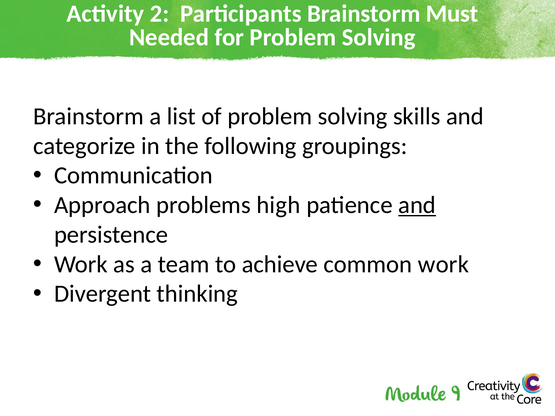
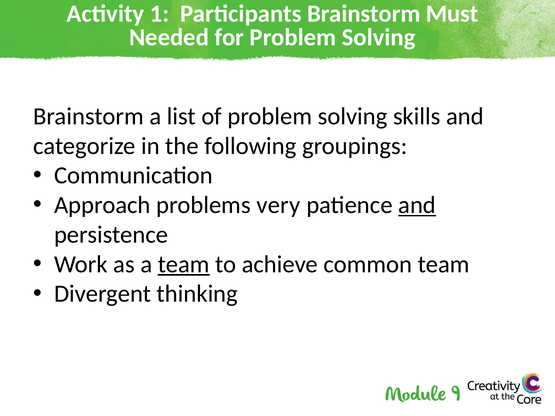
2: 2 -> 1 (160, 14)
high: high -> very (278, 205)
team underline: none -> present (184, 264)
common work: work -> team (444, 264)
